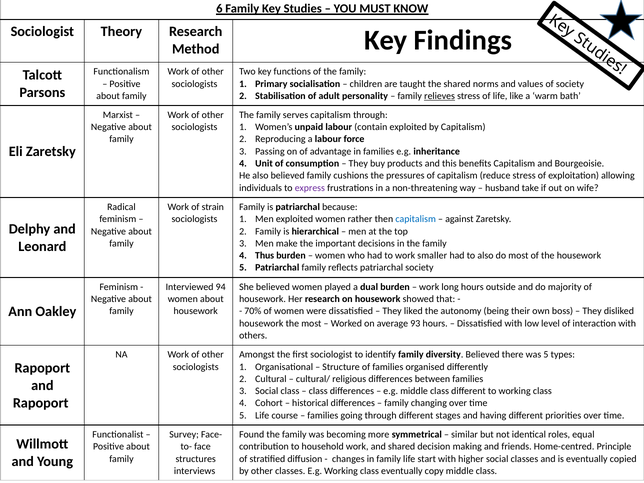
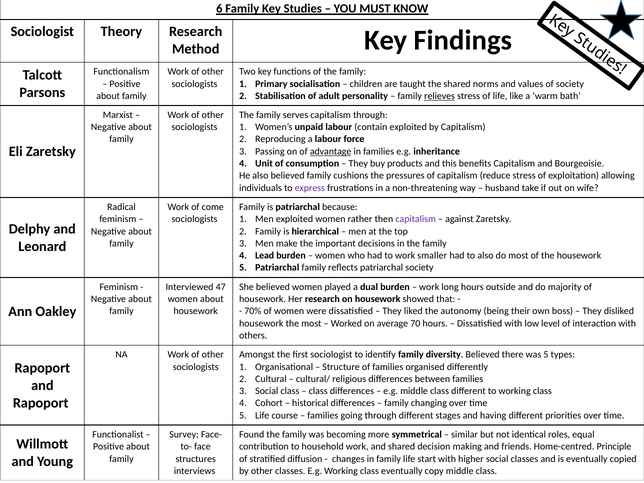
advantage underline: none -> present (331, 151)
strain: strain -> come (213, 207)
capitalism colour: blue -> purple (416, 219)
Thus: Thus -> Lead (265, 256)
94: 94 -> 47 (221, 287)
93: 93 -> 70 (415, 323)
